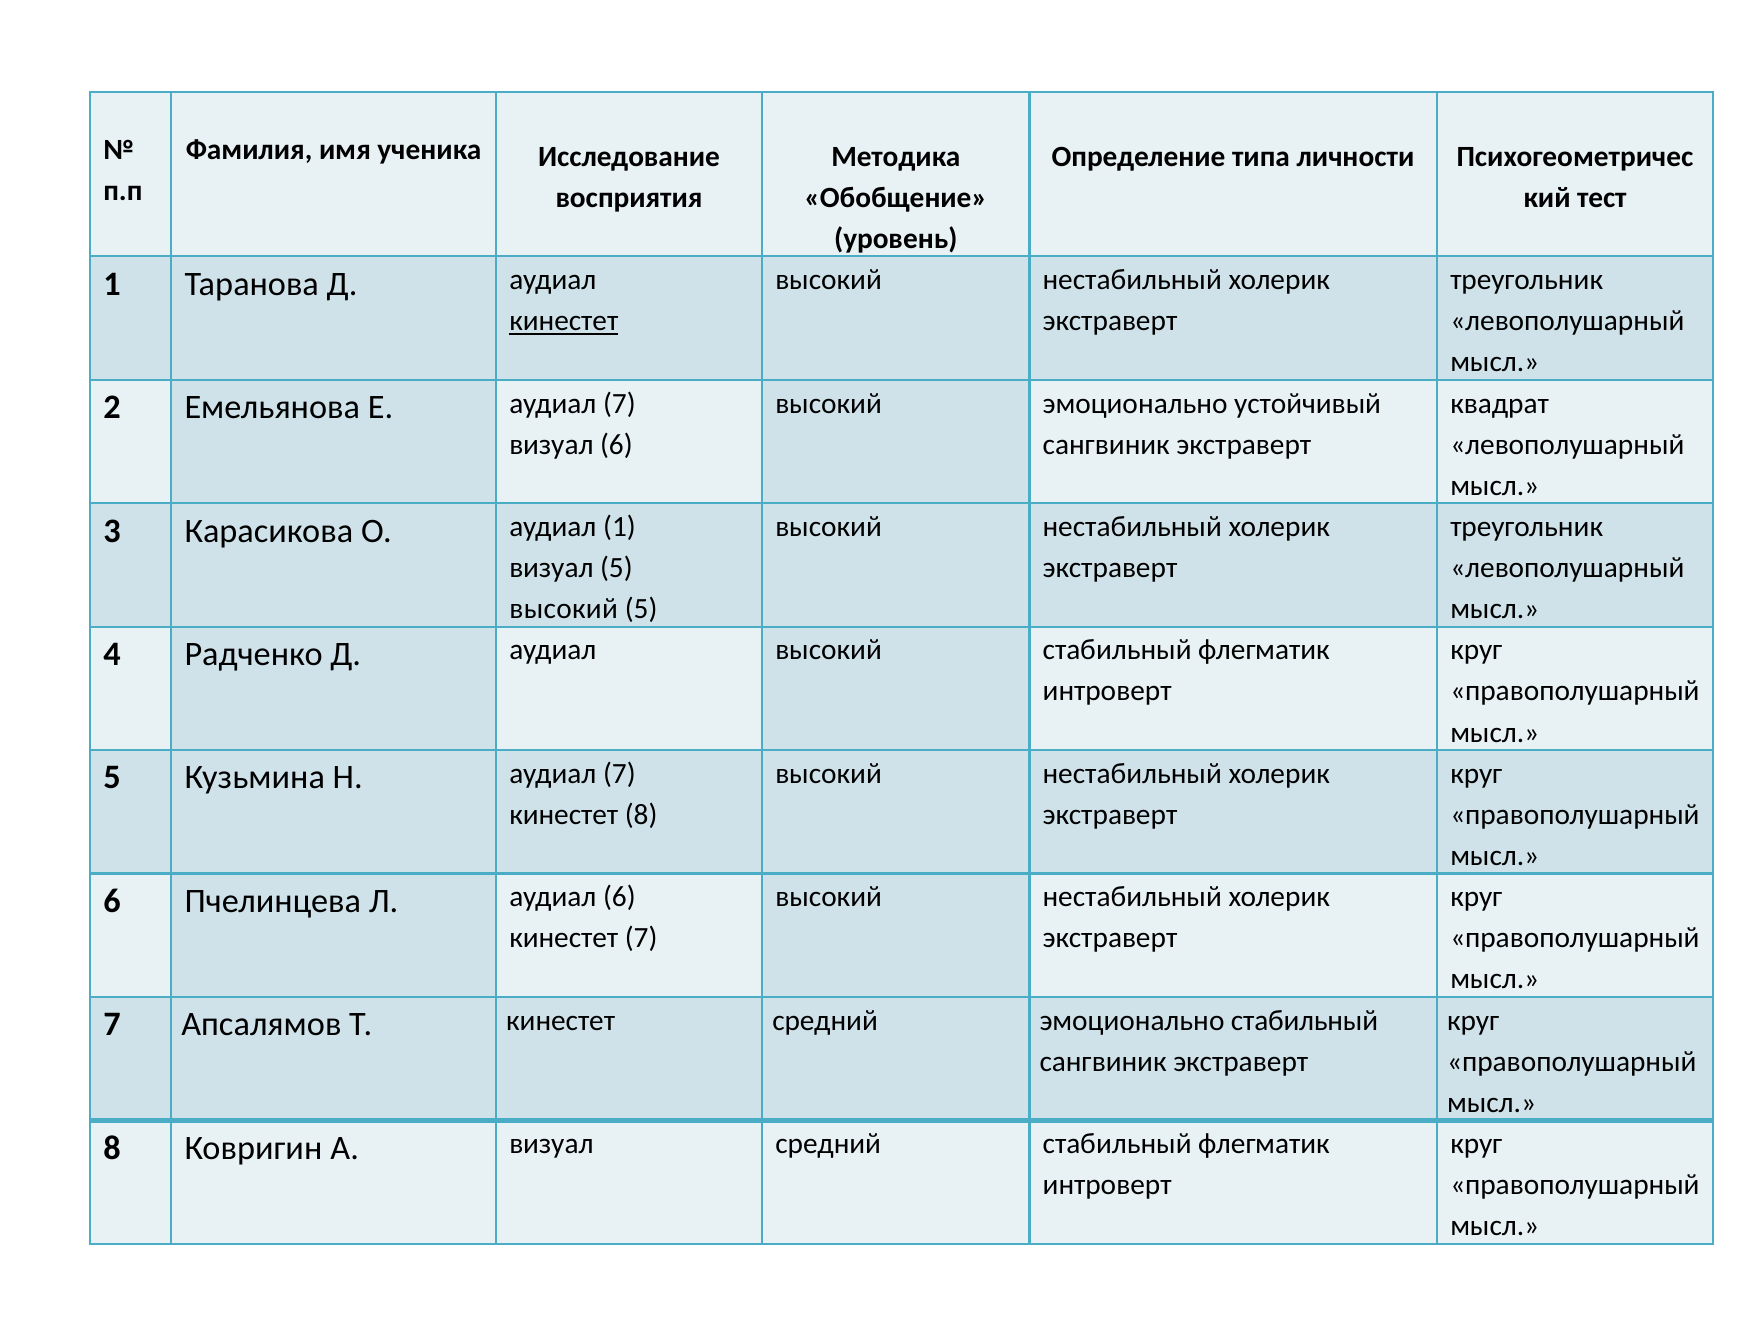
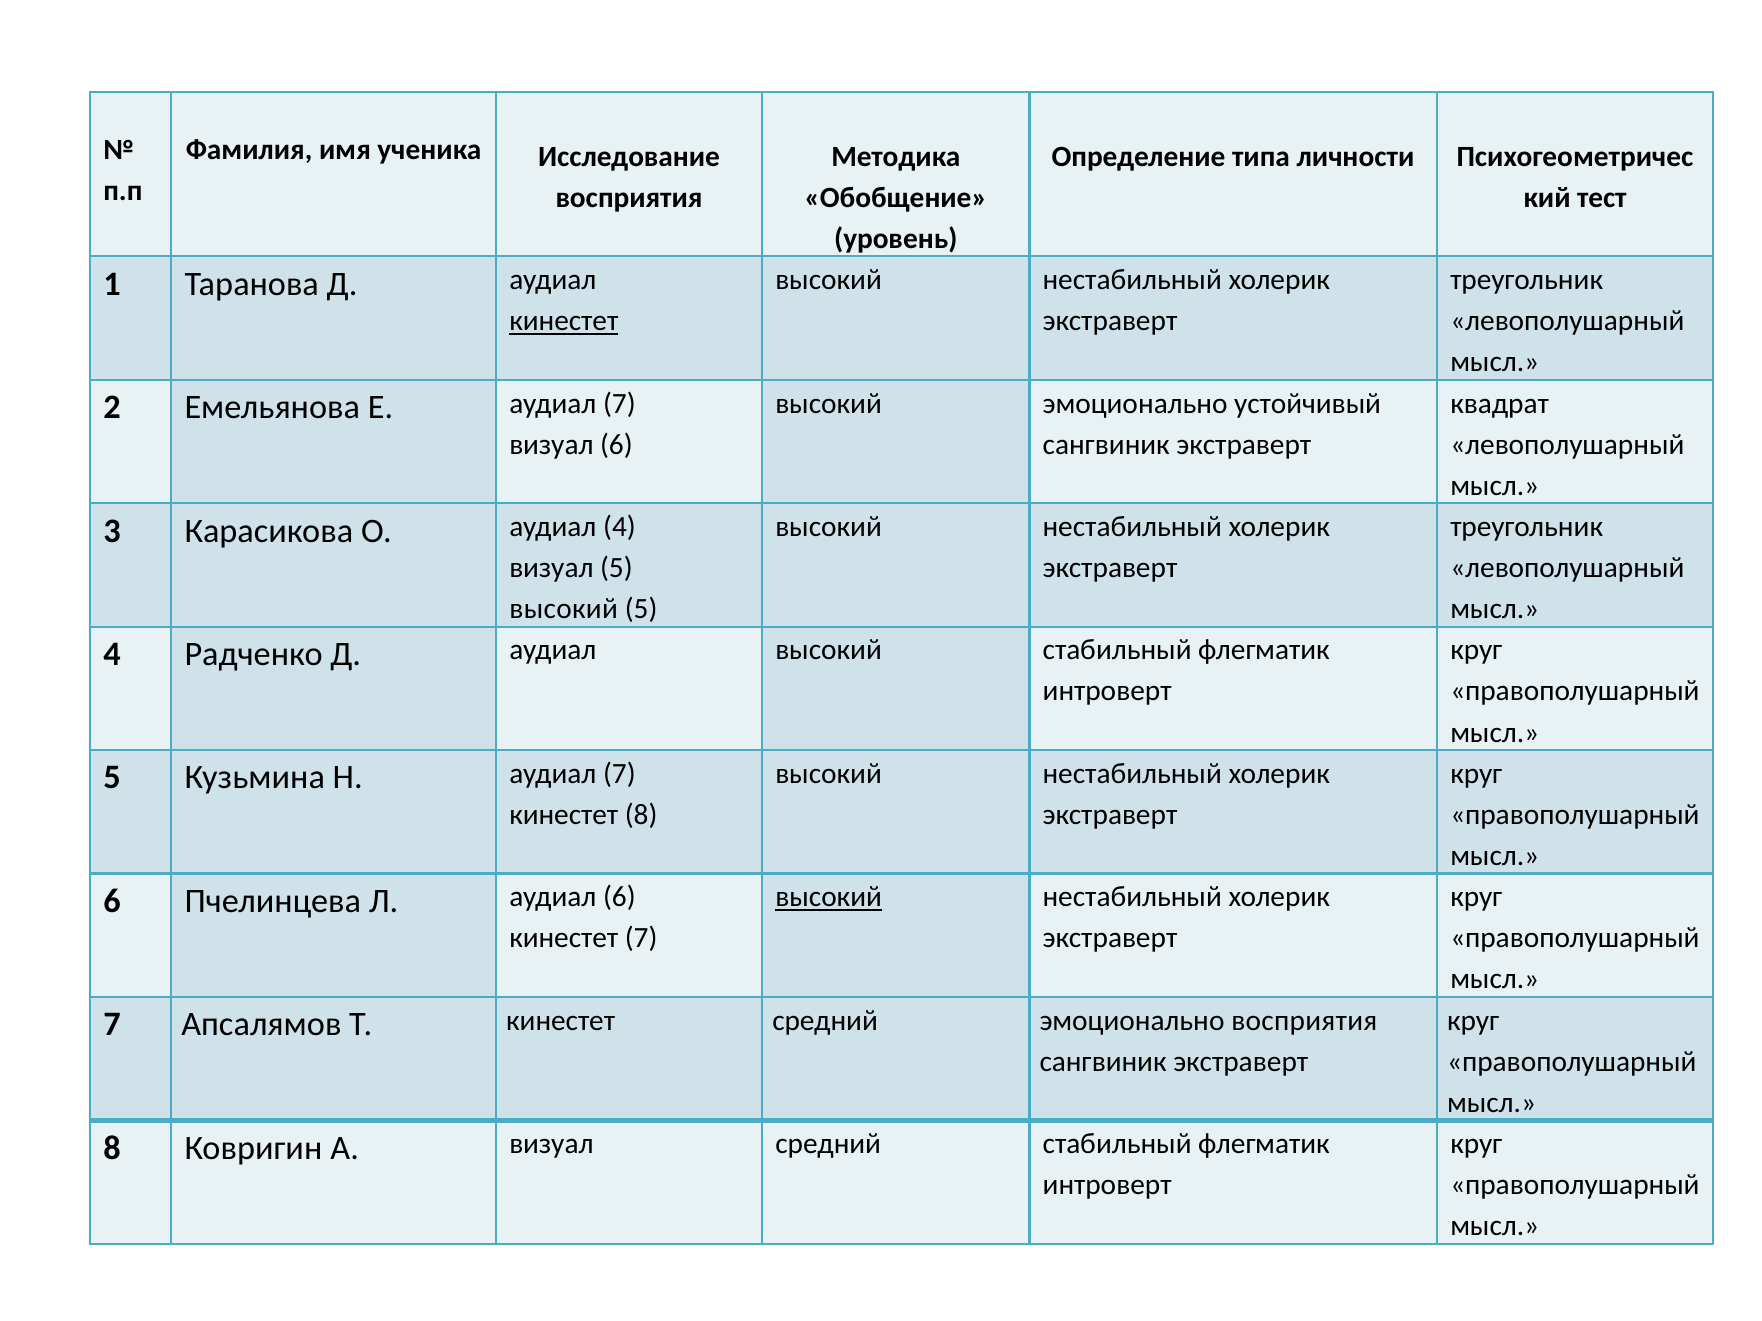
аудиал 1: 1 -> 4 (619, 527)
высокий underline: none -> present (829, 897)
эмоционально стабильный: стабильный -> восприятия (1304, 1021)
